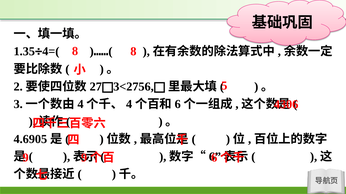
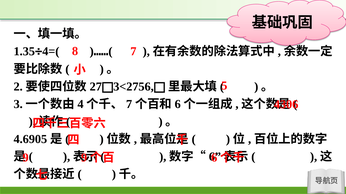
8 8: 8 -> 7 (133, 52)
4: 4 -> 7 (129, 104)
